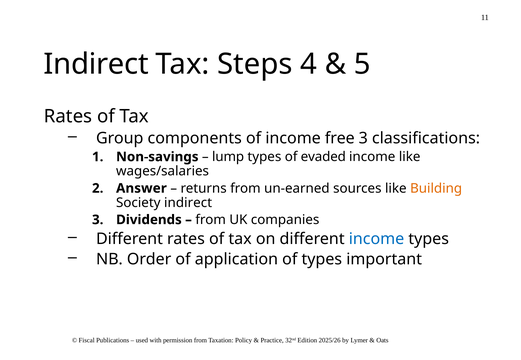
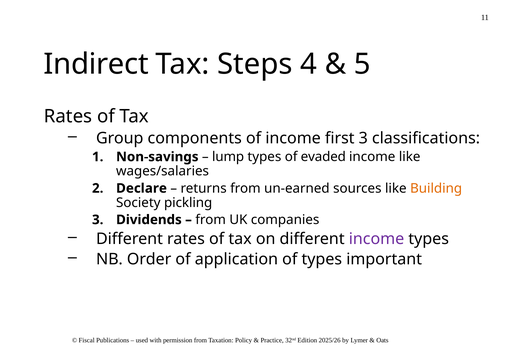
free: free -> first (340, 139)
Answer: Answer -> Declare (141, 189)
Society indirect: indirect -> pickling (188, 203)
income colour: blue -> purple (377, 239)
